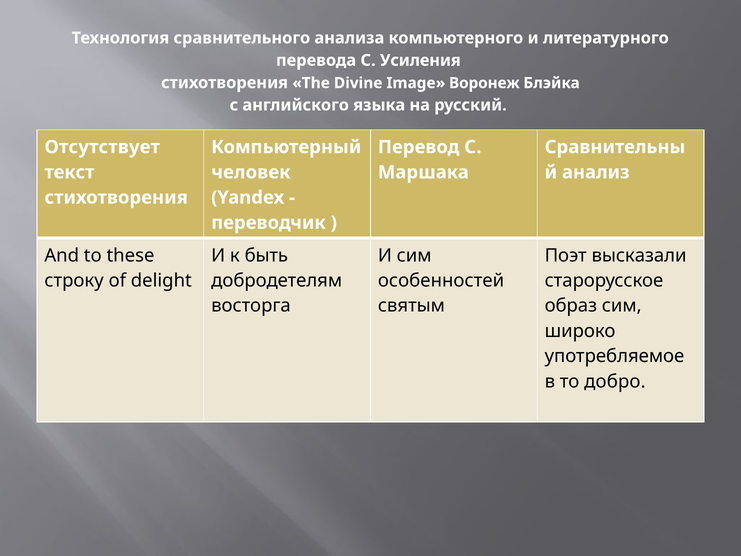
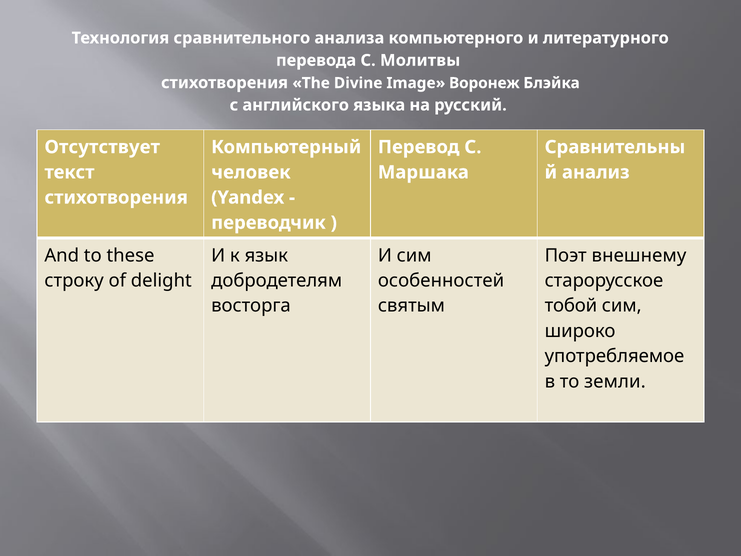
Усиления: Усиления -> Молитвы (420, 60)
быть: быть -> язык (266, 255)
высказали: высказали -> внешнему (639, 255)
образ: образ -> тобой (571, 306)
добро: добро -> земли (615, 381)
